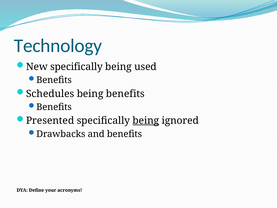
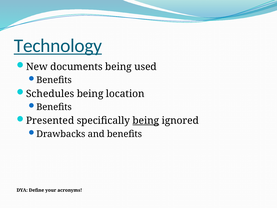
Technology underline: none -> present (58, 46)
New specifically: specifically -> documents (76, 67)
being benefits: benefits -> location (125, 94)
